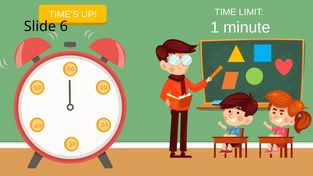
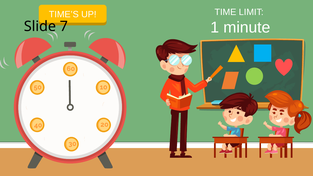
6: 6 -> 7 (64, 26)
